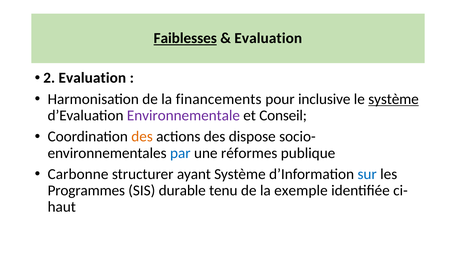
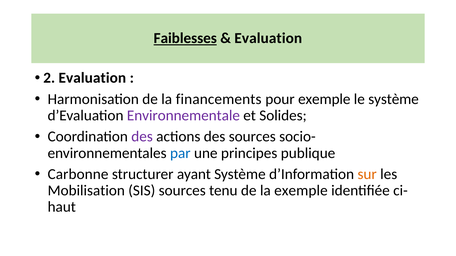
pour inclusive: inclusive -> exemple (324, 99)
système underline: present -> none (394, 99)
Conseil: Conseil -> Solides (283, 116)
des colour: orange -> purple (142, 137)
des dispose: dispose -> sources (252, 137)
réformes: réformes -> principes (249, 153)
sur colour: blue -> orange (367, 175)
Programmes: Programmes -> Mobilisation (86, 191)
SIS durable: durable -> sources (182, 191)
